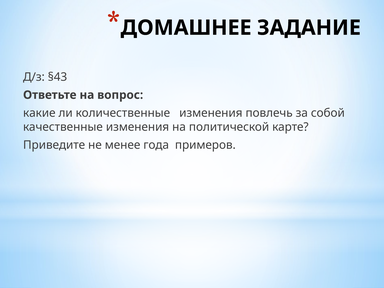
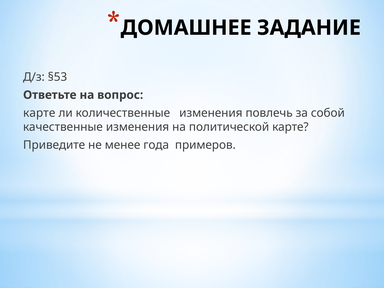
§43: §43 -> §53 (57, 77)
какие: какие -> карте (39, 113)
